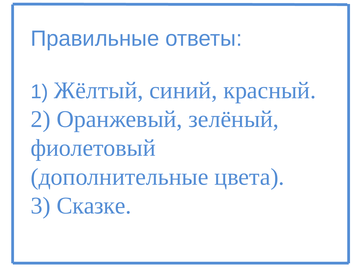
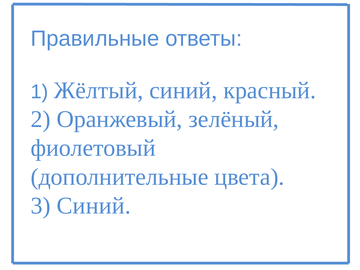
3 Сказке: Сказке -> Синий (94, 206)
